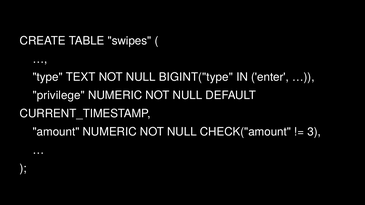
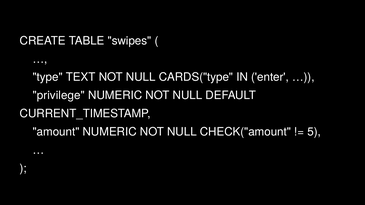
BIGINT("type: BIGINT("type -> CARDS("type (196, 77)
3: 3 -> 5 (314, 132)
